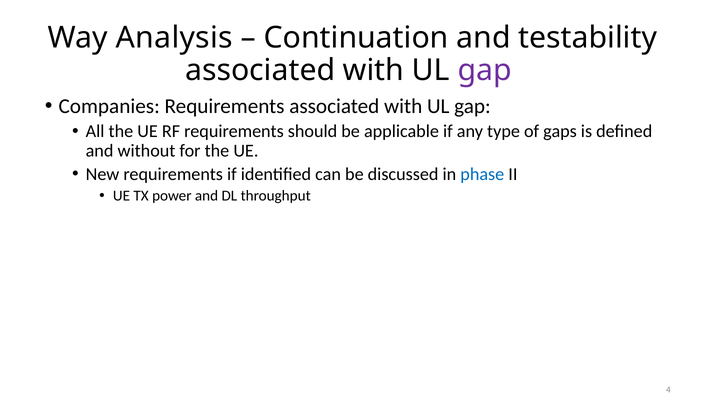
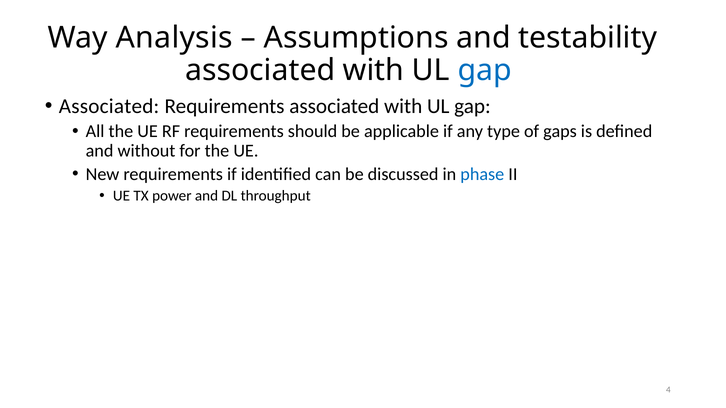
Continuation: Continuation -> Assumptions (356, 38)
gap colour: purple -> blue (485, 70)
Companies: Companies -> Associated (109, 106)
